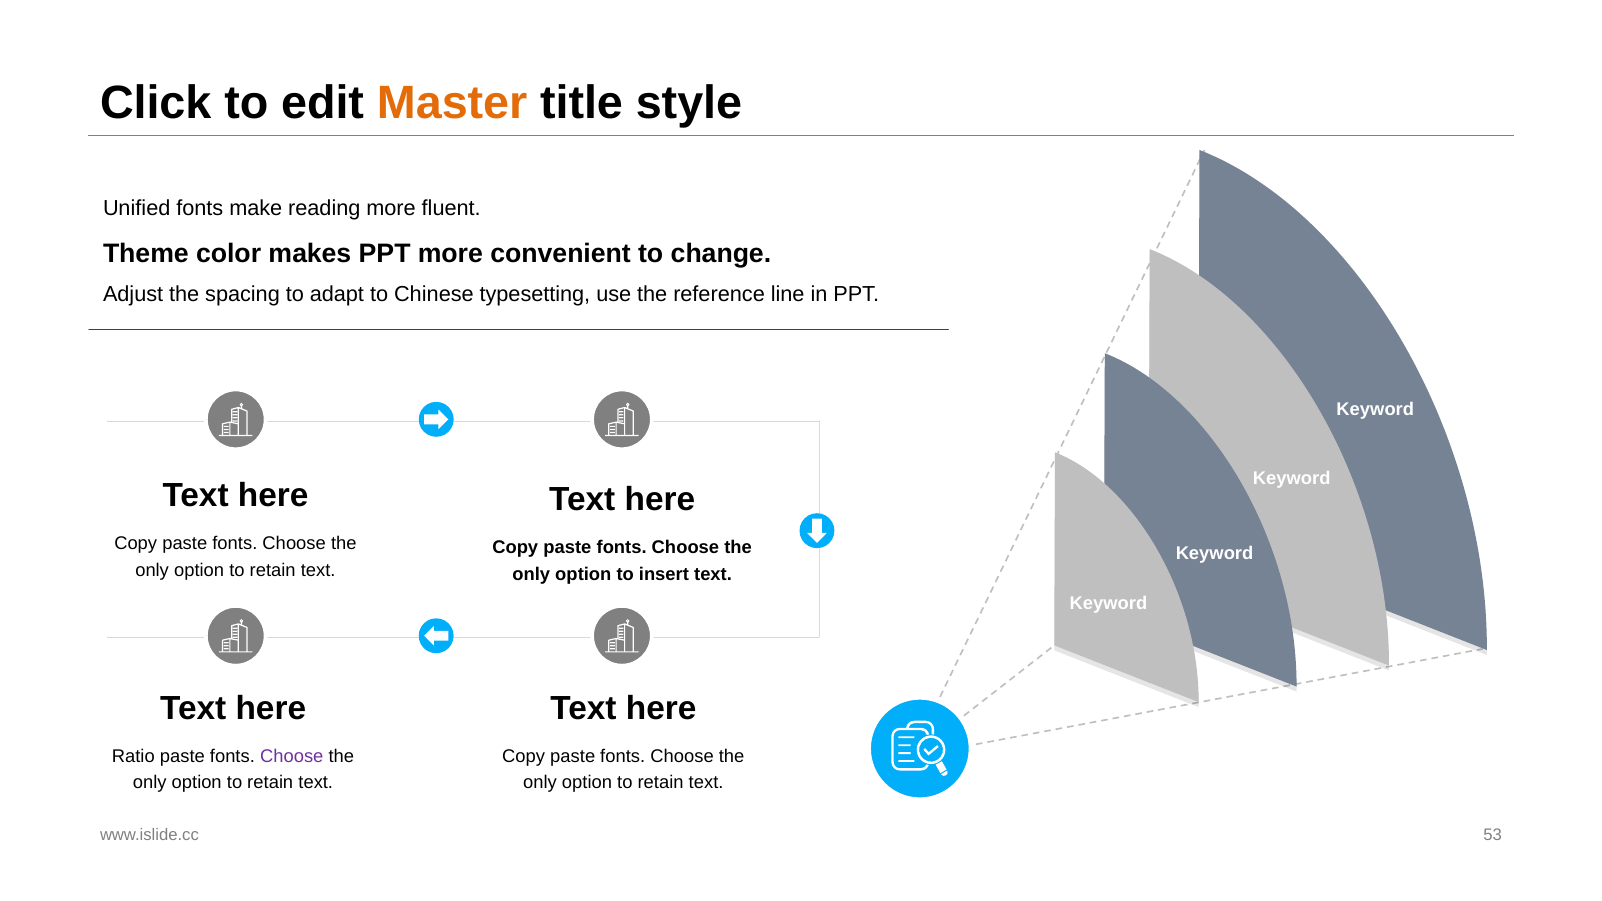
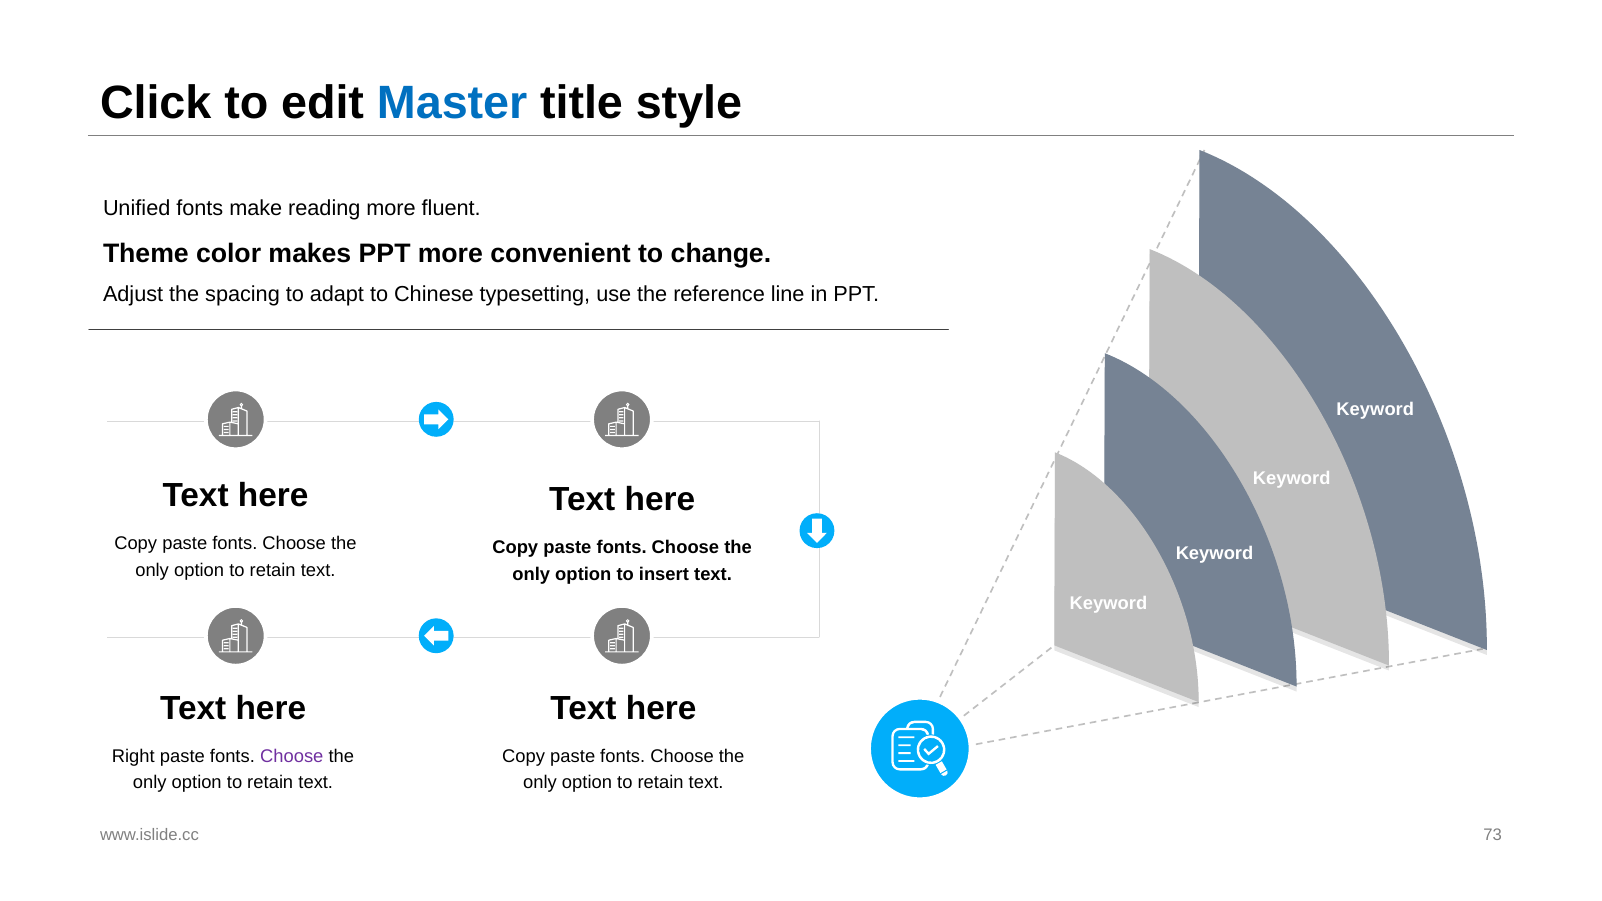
Master colour: orange -> blue (452, 104)
Ratio: Ratio -> Right (133, 756)
53: 53 -> 73 (1493, 835)
